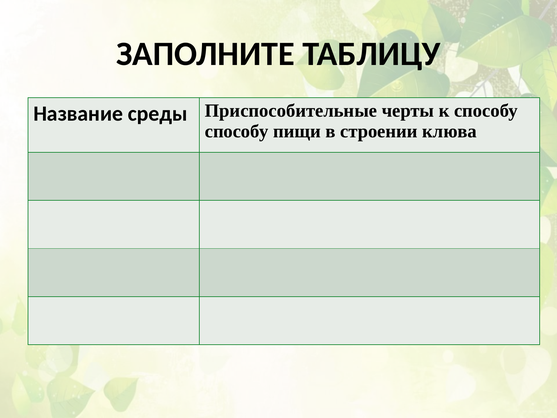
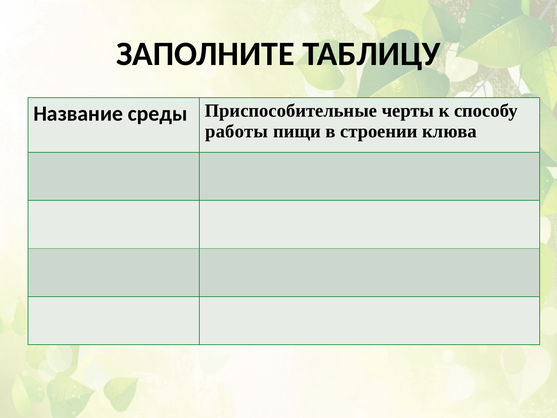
способу: способу -> работы (237, 131)
